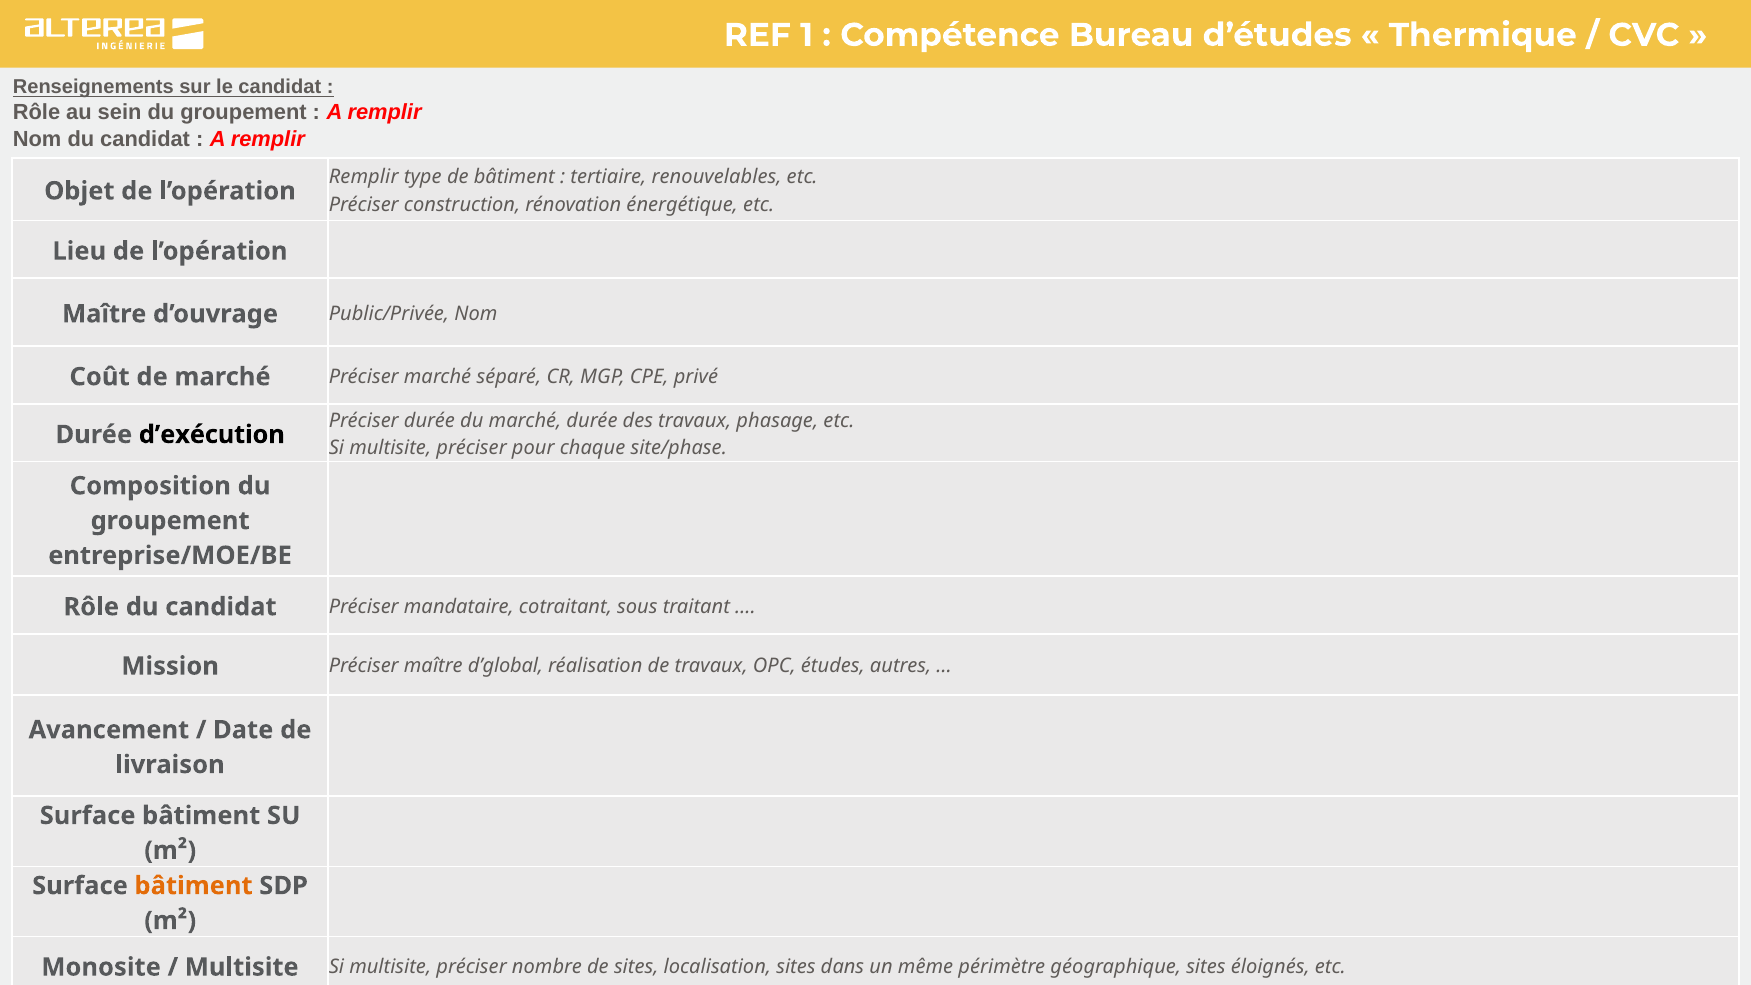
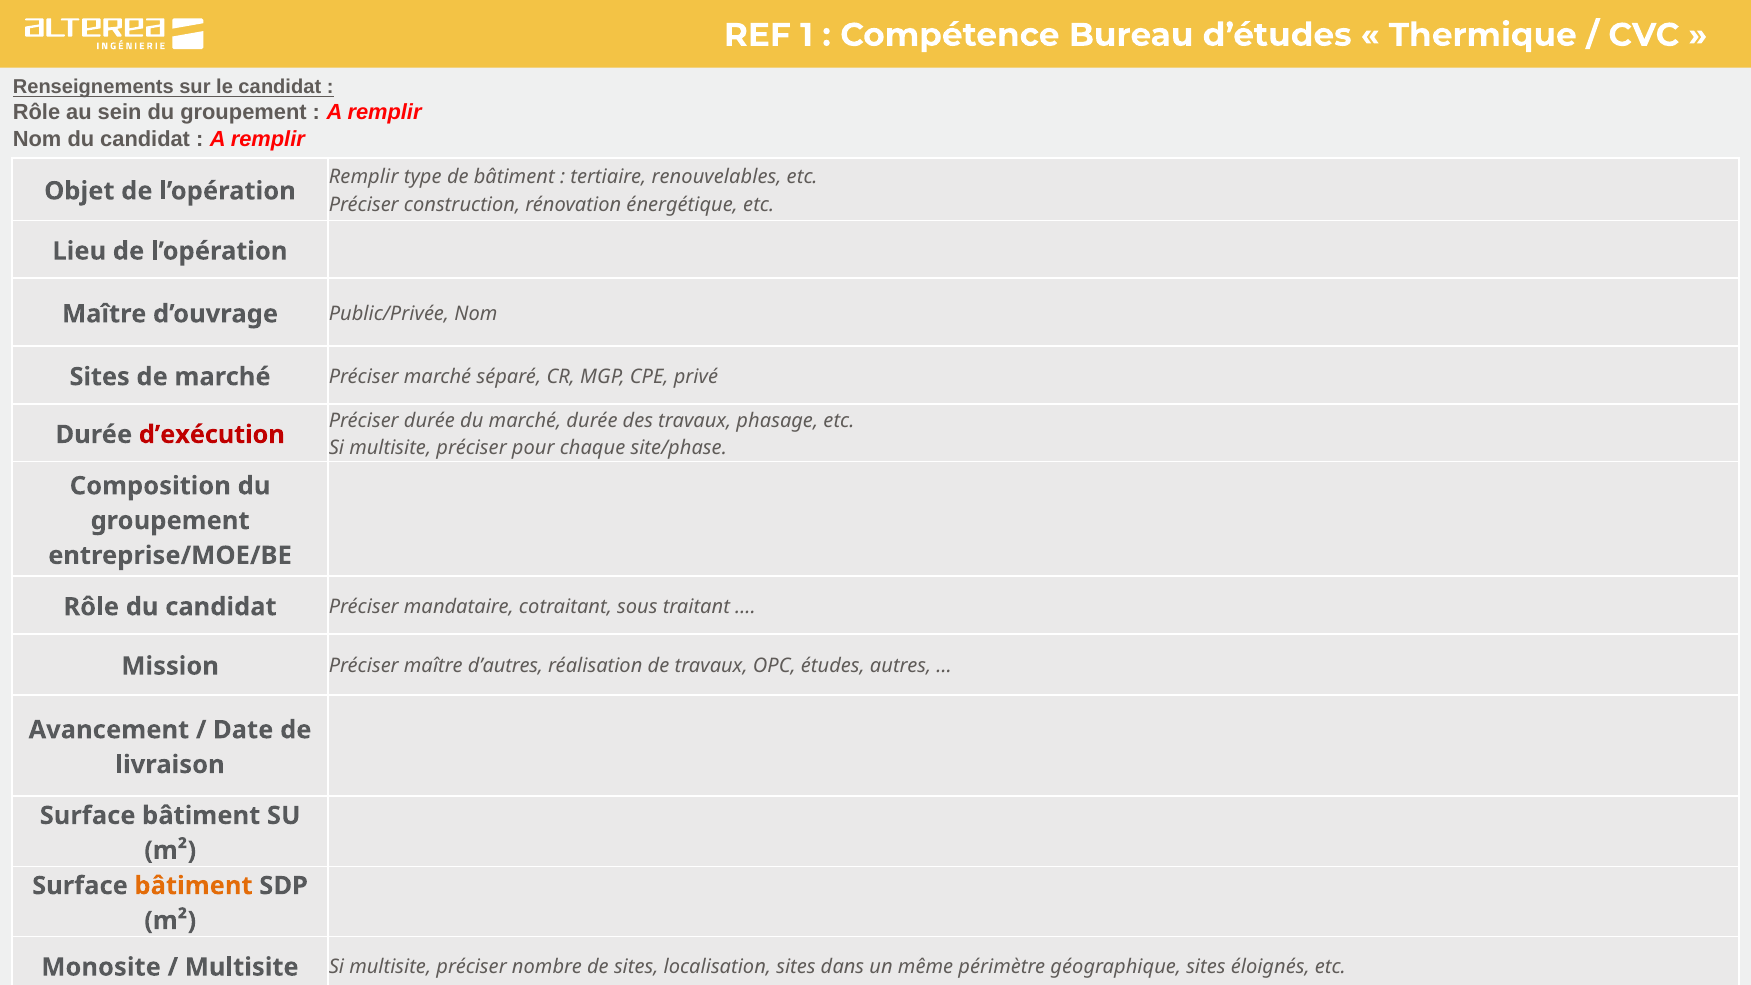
Coût: Coût -> Sites (100, 377)
d’exécution colour: black -> red (212, 435)
d’global: d’global -> d’autres (505, 666)
